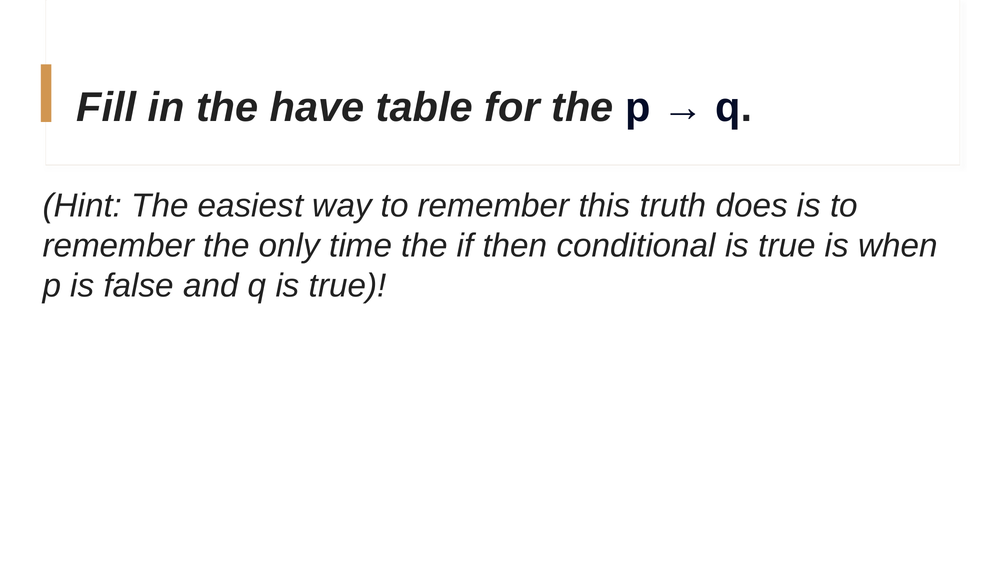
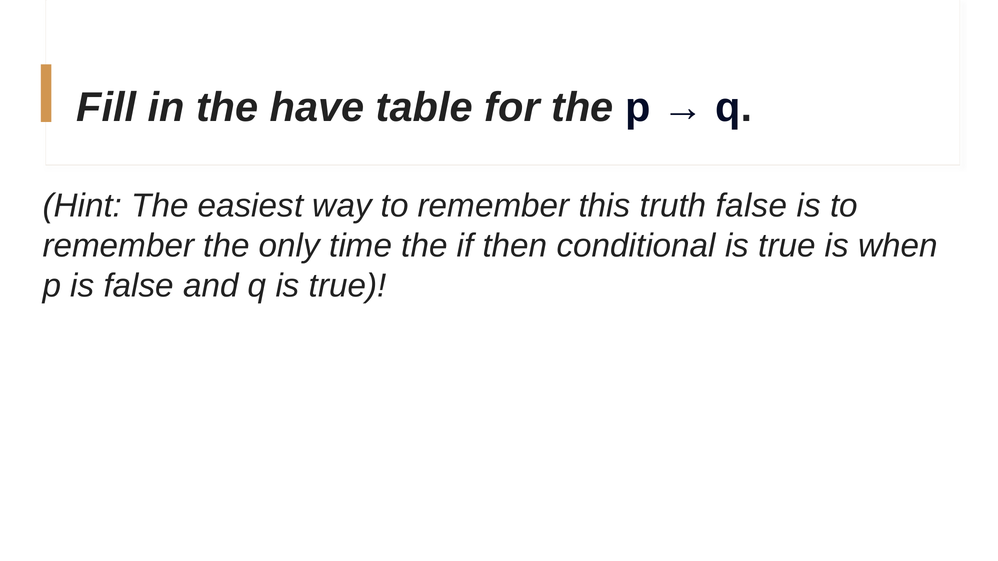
truth does: does -> false (751, 206)
